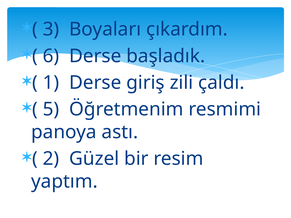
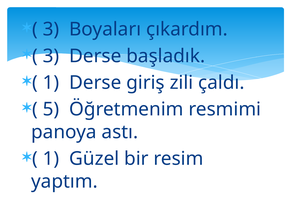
6: 6 -> 3 (51, 56)
2: 2 -> 1 (51, 159)
